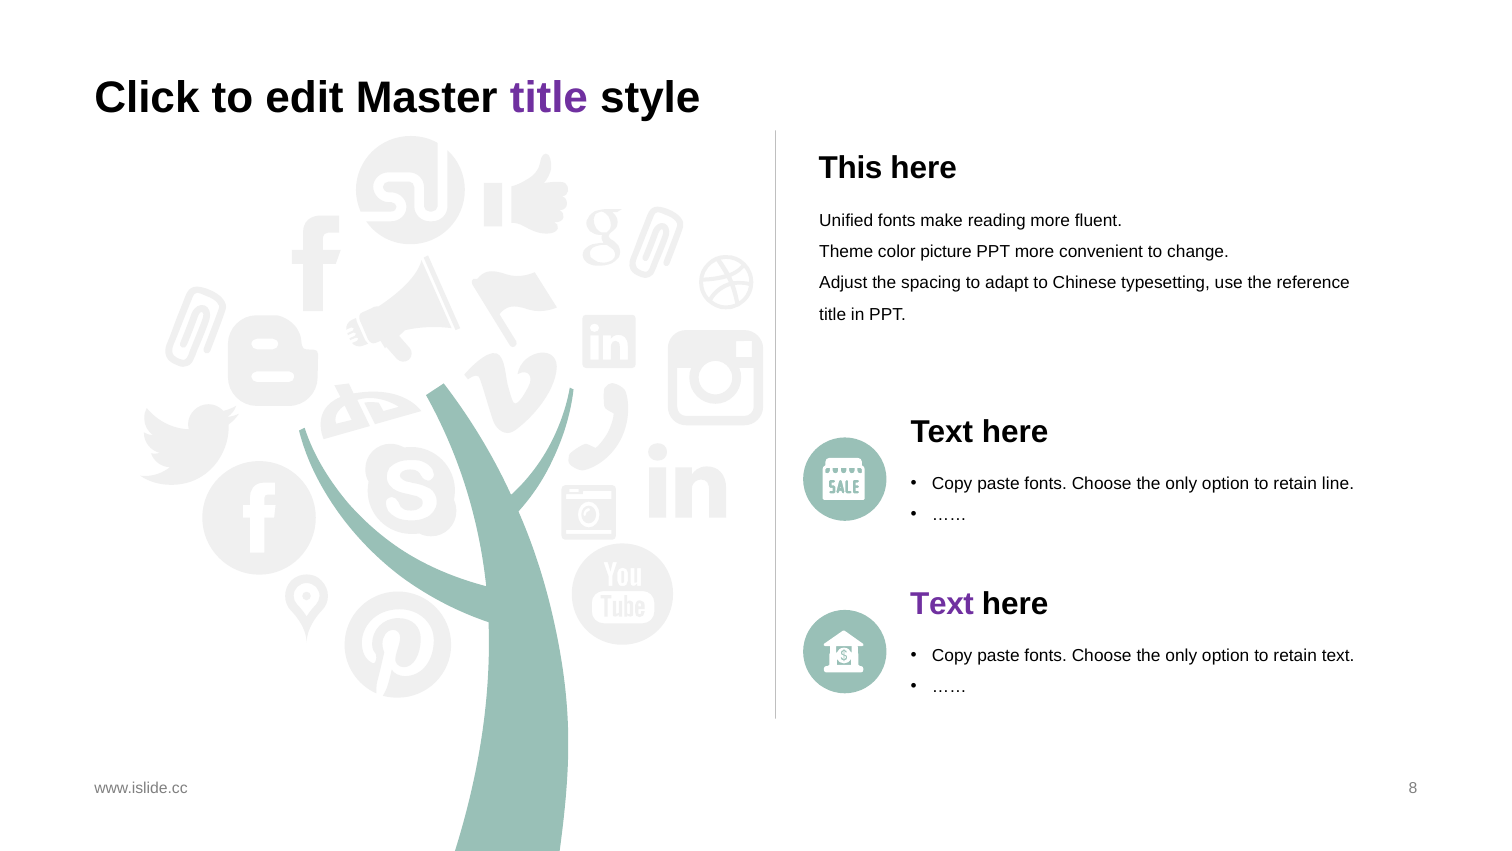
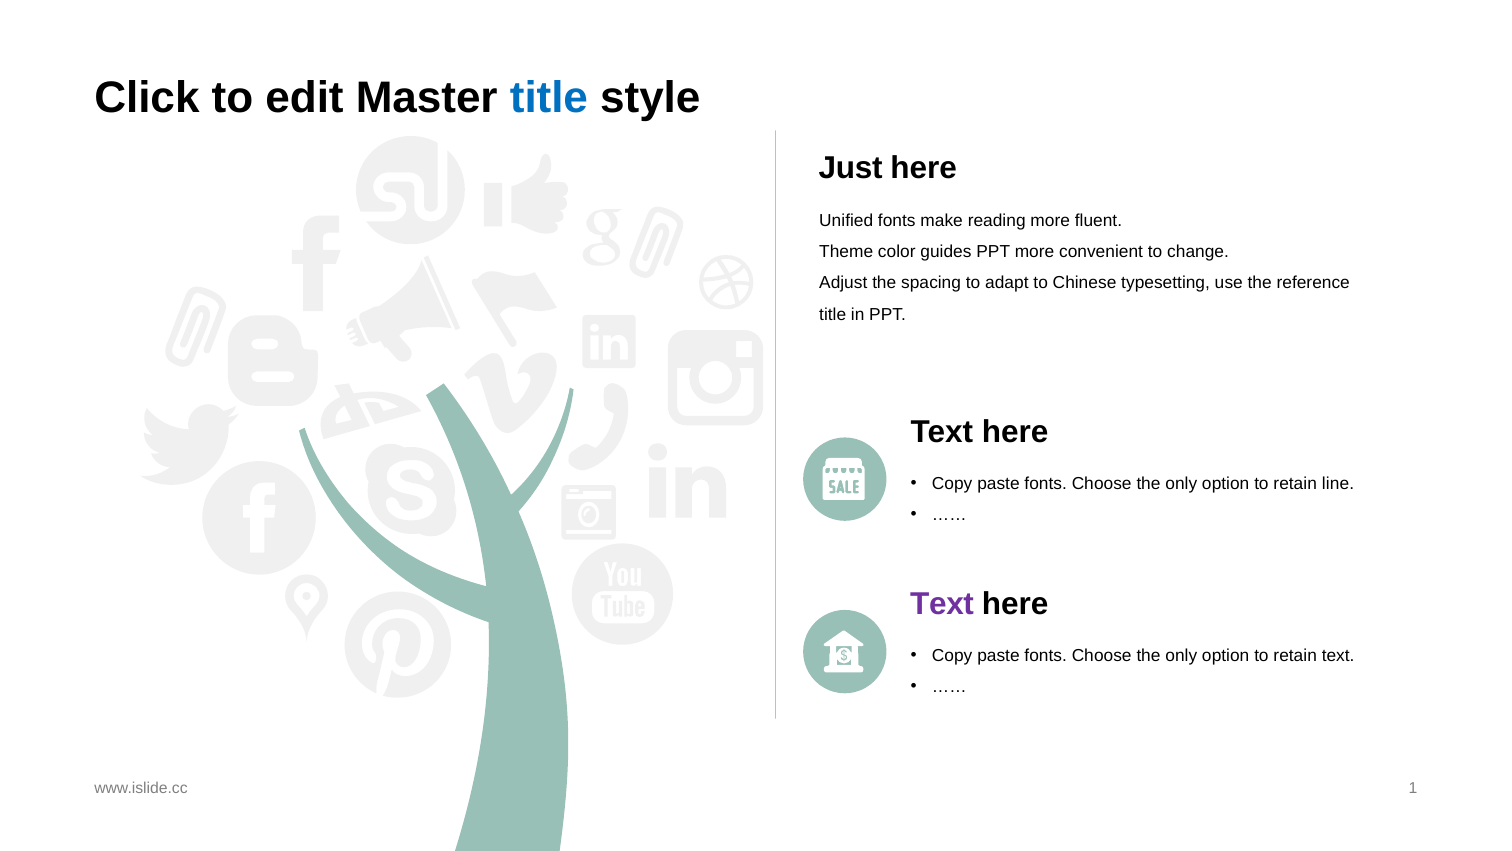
title colour: purple -> blue (549, 98)
This: This -> Just (851, 168)
picture: picture -> guides (946, 252)
8: 8 -> 1 (1413, 788)
